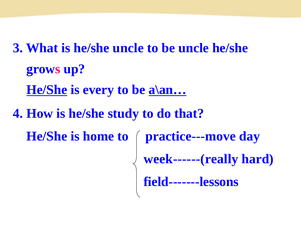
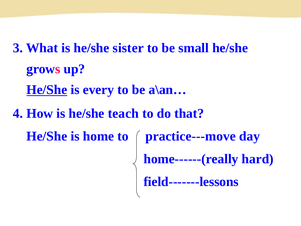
he/she uncle: uncle -> sister (128, 48)
be uncle: uncle -> small (194, 48)
a\an… underline: present -> none (168, 90)
study: study -> teach (123, 113)
week------(really: week------(really -> home------(really (191, 159)
